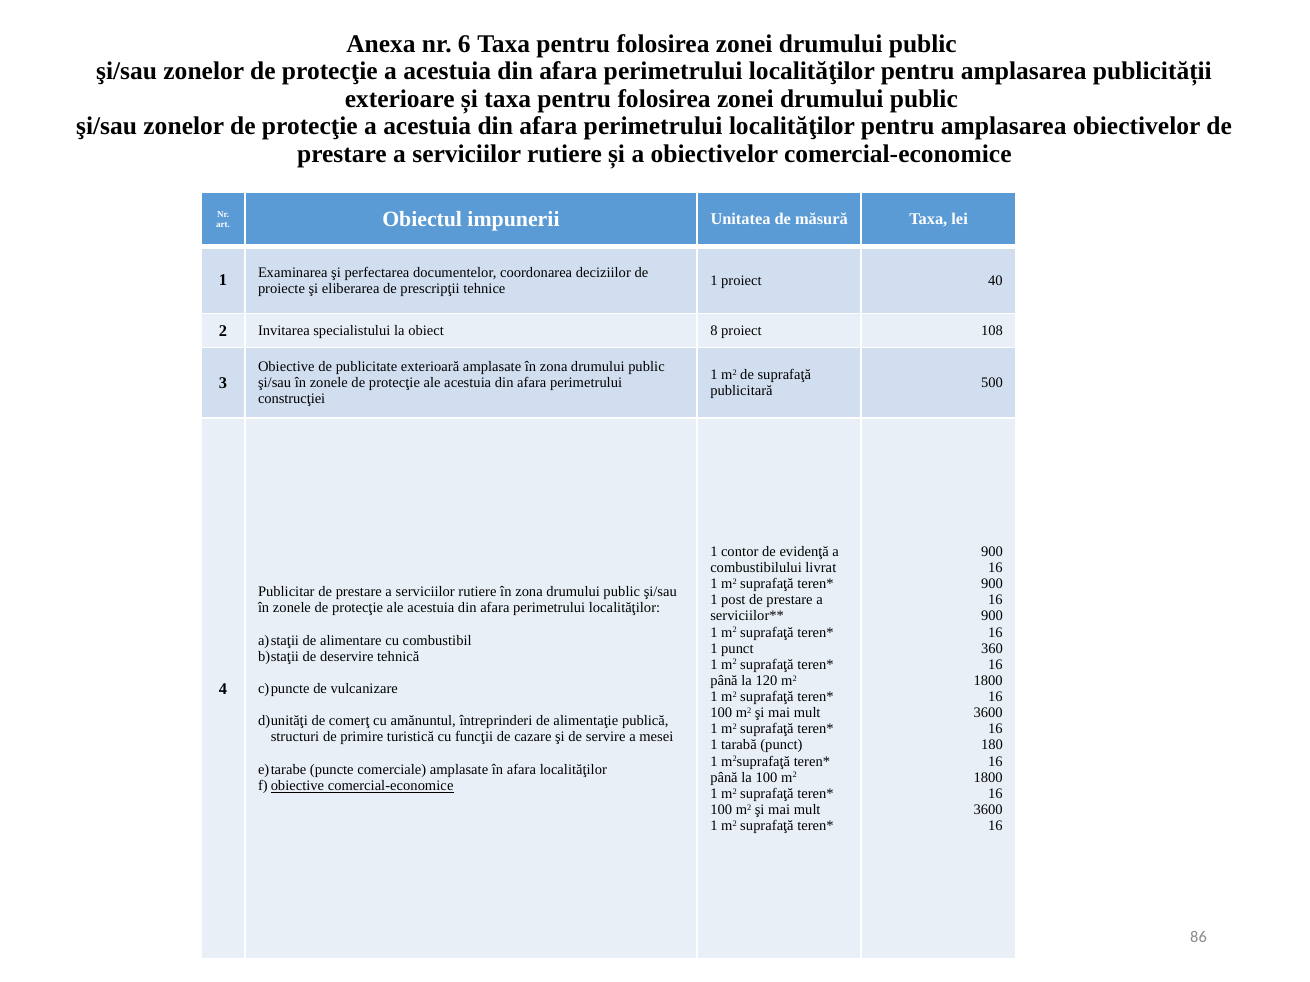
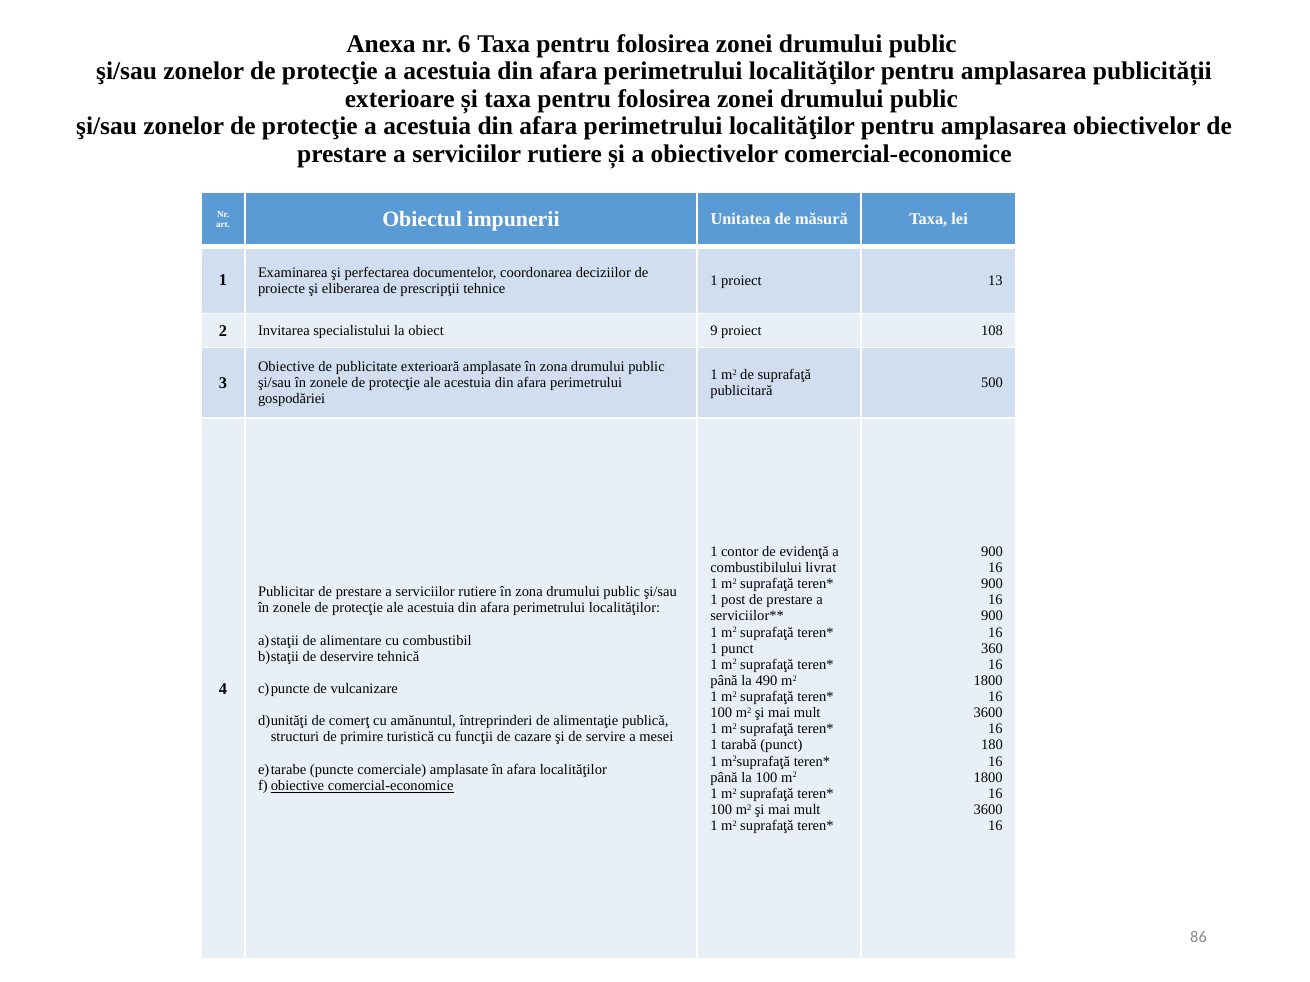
40: 40 -> 13 (995, 280)
8: 8 -> 9 (714, 331)
construcţiei: construcţiei -> gospodăriei (292, 399)
120: 120 -> 490 (767, 681)
